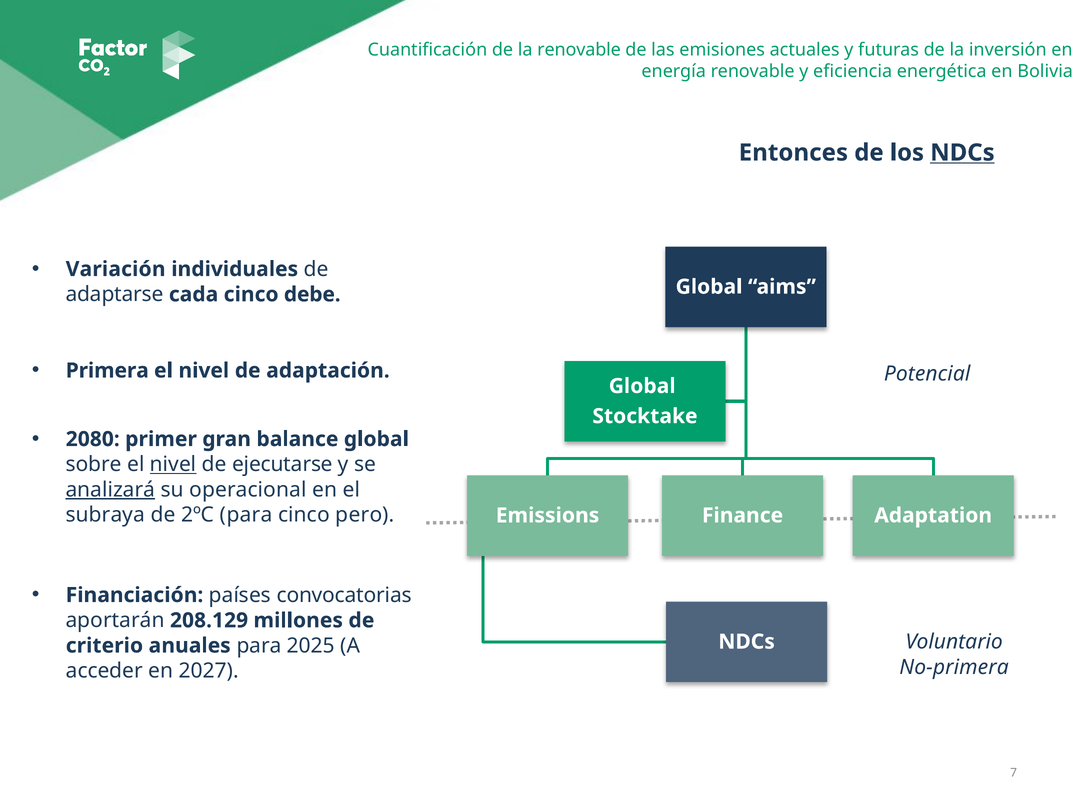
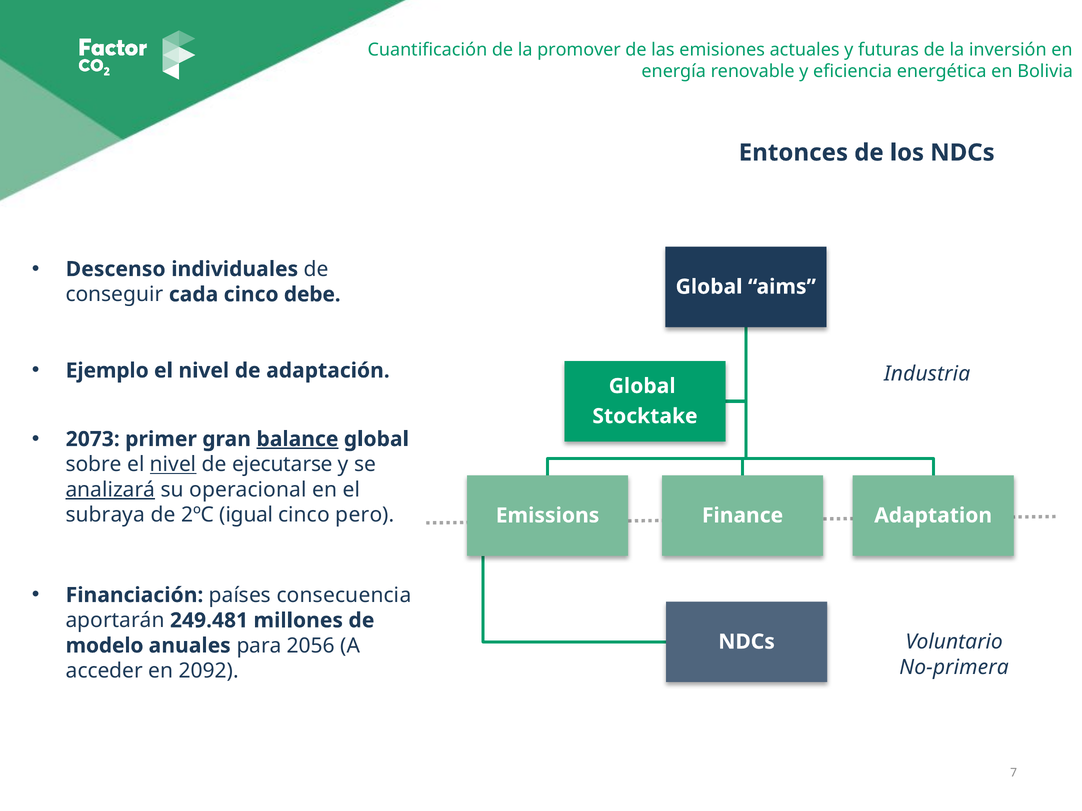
renovable: renovable -> promover (579, 50)
NDCs underline: present -> none (962, 153)
Variación: Variación -> Descenso (116, 269)
adaptarse: adaptarse -> conseguir (115, 295)
Primera: Primera -> Ejemplo (107, 371)
Potencial: Potencial -> Industria (927, 374)
2080: 2080 -> 2073 (93, 439)
balance underline: none -> present (297, 439)
2ºC para: para -> igual (246, 515)
convocatorias: convocatorias -> consecuencia (344, 596)
208.129: 208.129 -> 249.481 (209, 621)
criterio: criterio -> modelo (105, 646)
2025: 2025 -> 2056 (311, 646)
2027: 2027 -> 2092 (209, 671)
